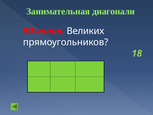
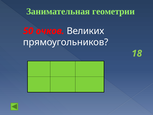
диагонали: диагонали -> геометрии (114, 11)
